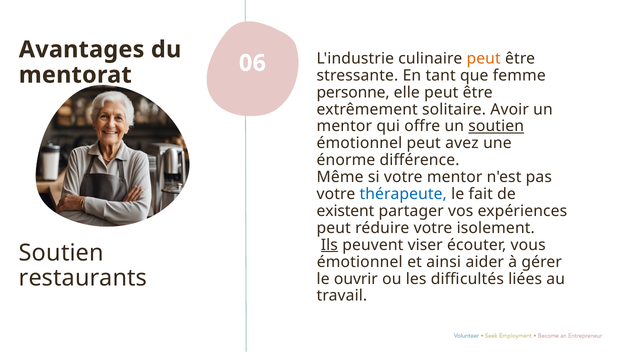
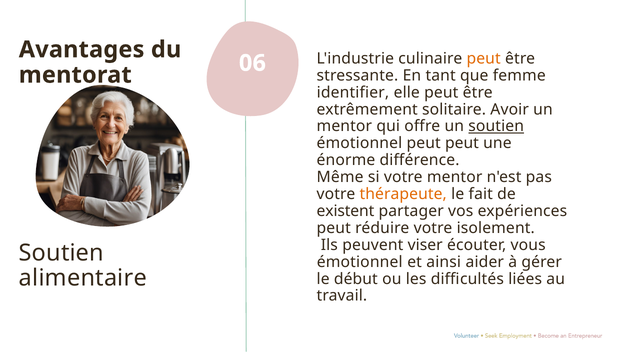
personne: personne -> identifier (353, 92)
peut avez: avez -> peut (462, 143)
thérapeute colour: blue -> orange (403, 194)
Ils underline: present -> none (329, 245)
restaurants: restaurants -> alimentaire (83, 278)
ouvrir: ouvrir -> début (356, 279)
